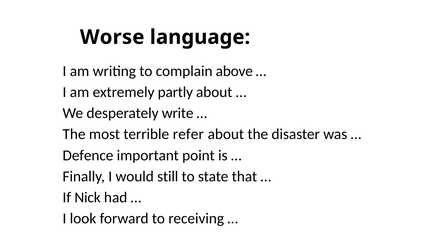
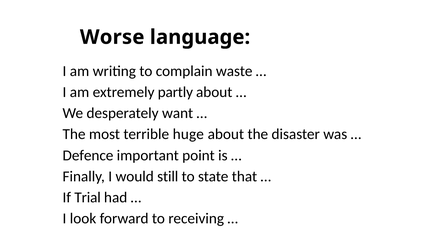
above: above -> waste (234, 71)
write: write -> want (178, 113)
refer: refer -> huge (188, 134)
Nick: Nick -> Trial (88, 198)
